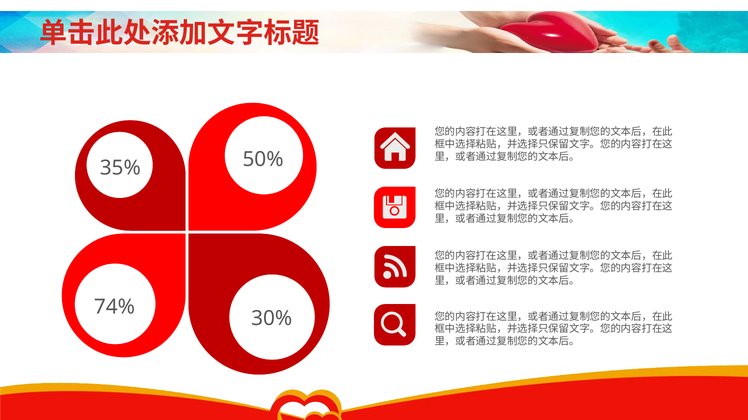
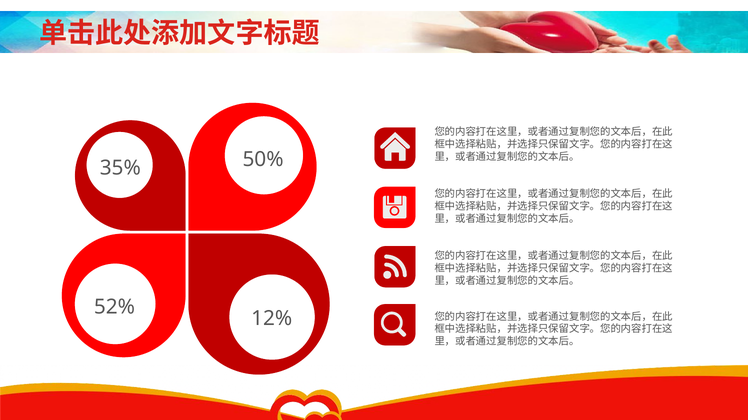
74%: 74% -> 52% (114, 308)
30%: 30% -> 12% (272, 319)
